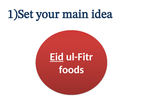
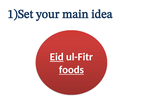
foods underline: none -> present (71, 70)
